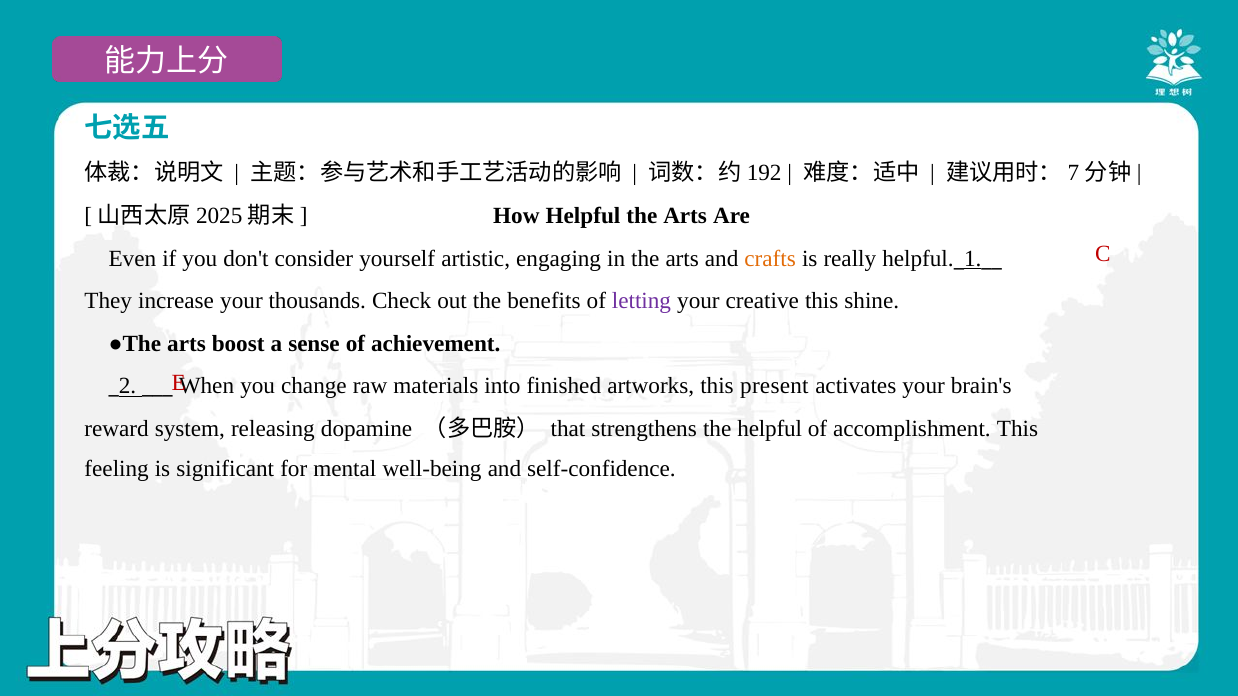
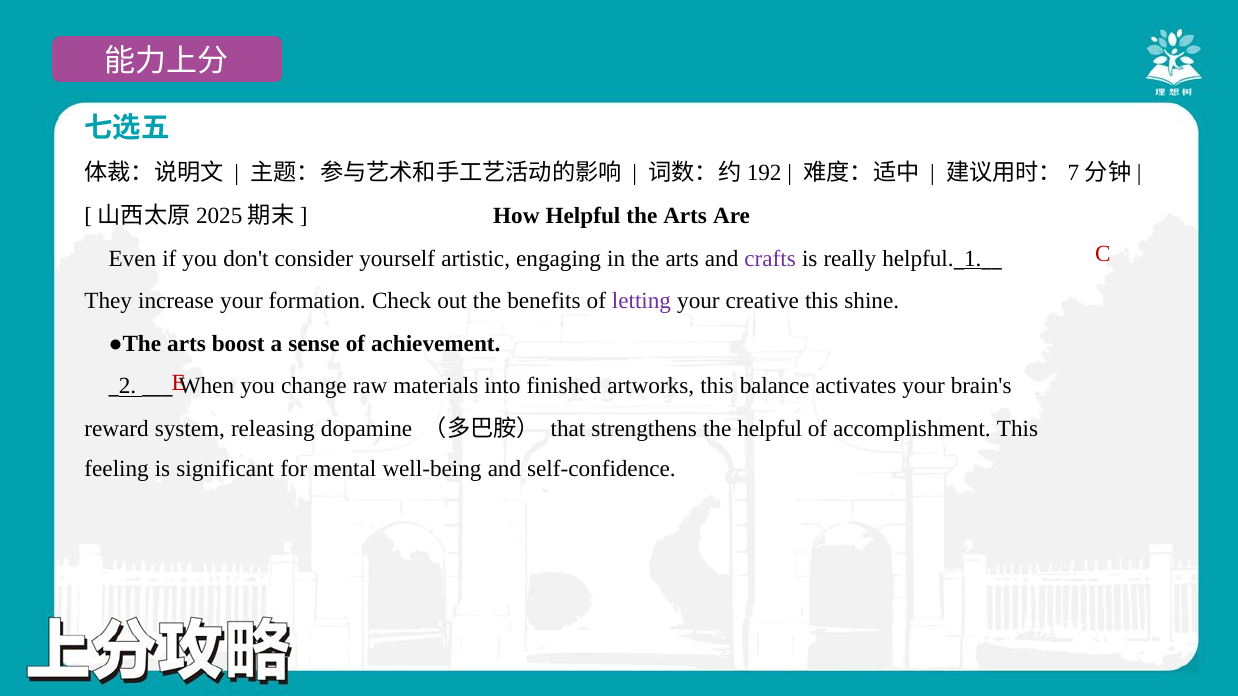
crafts colour: orange -> purple (770, 259)
thousands: thousands -> formation (317, 301)
present: present -> balance (775, 386)
